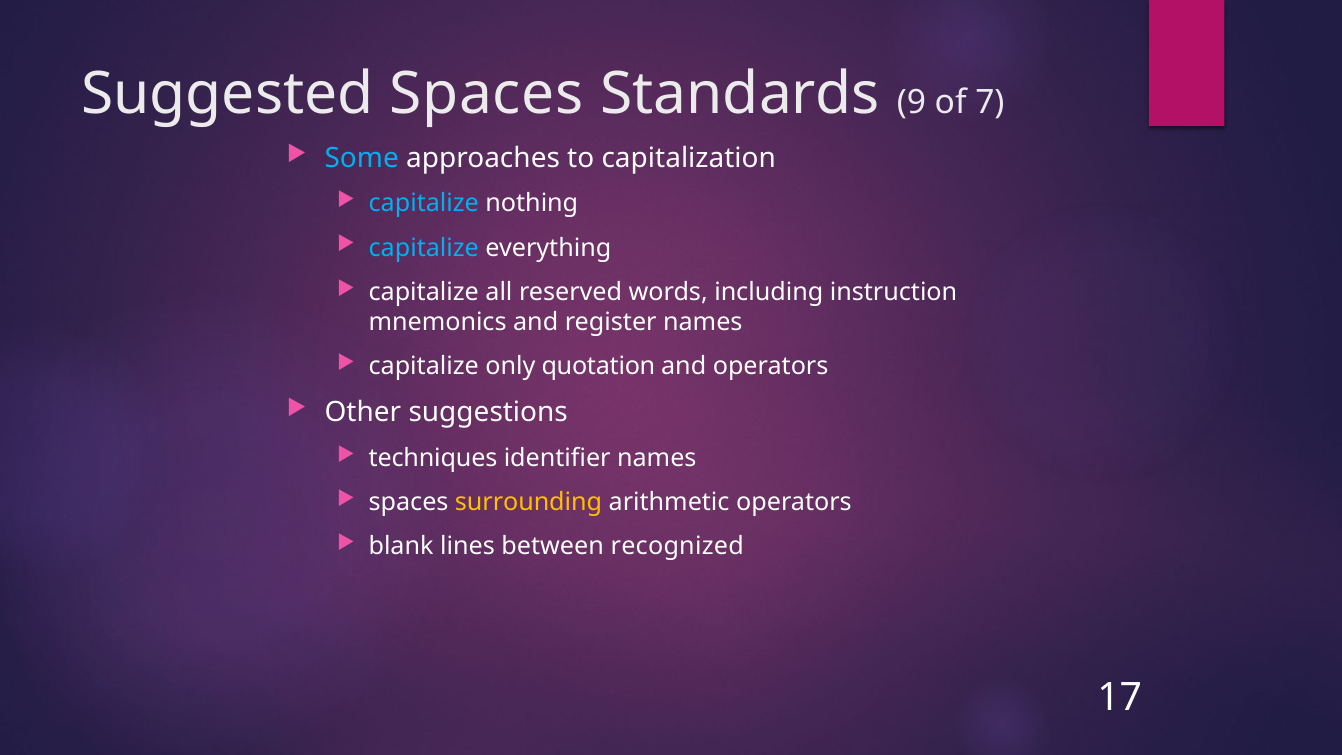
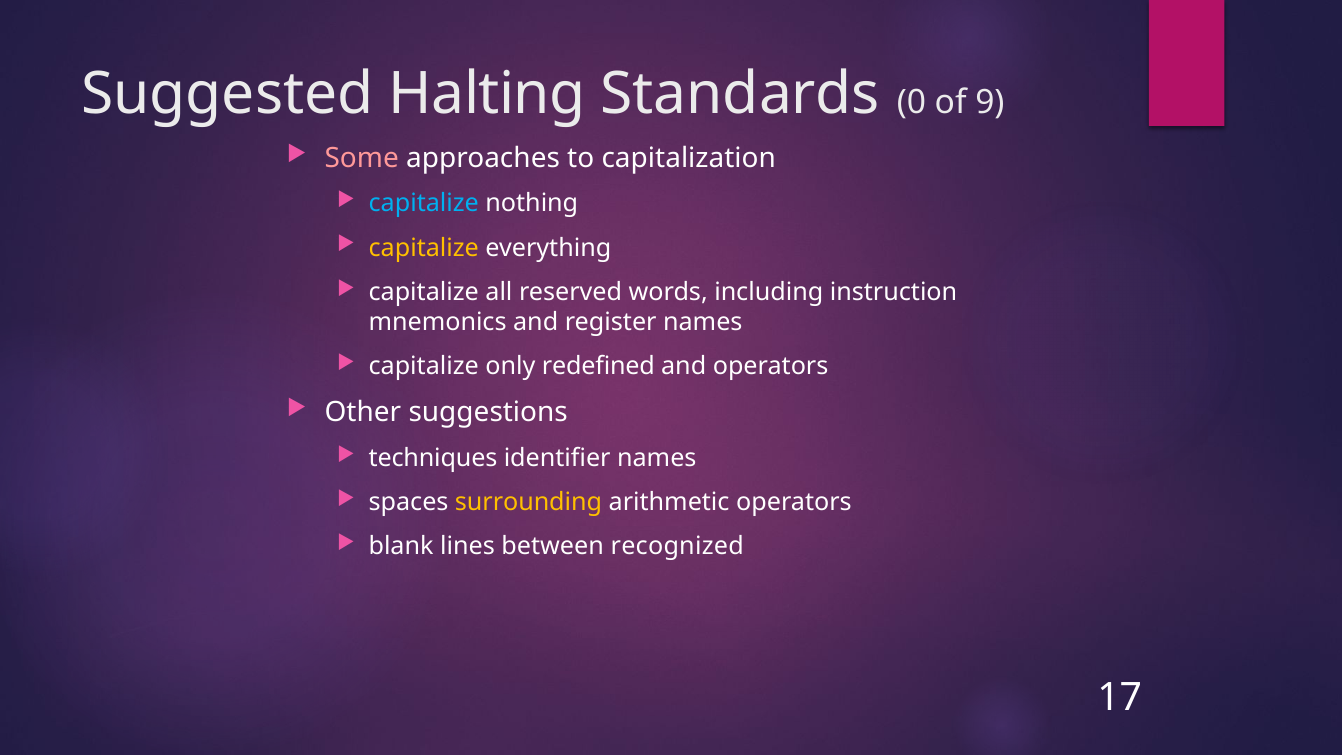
Suggested Spaces: Spaces -> Halting (487, 94)
9: 9 -> 0 (911, 103)
7: 7 -> 9 (990, 103)
Some colour: light blue -> pink (362, 158)
capitalize colour: light blue -> yellow (424, 248)
quotation: quotation -> redefined (598, 366)
